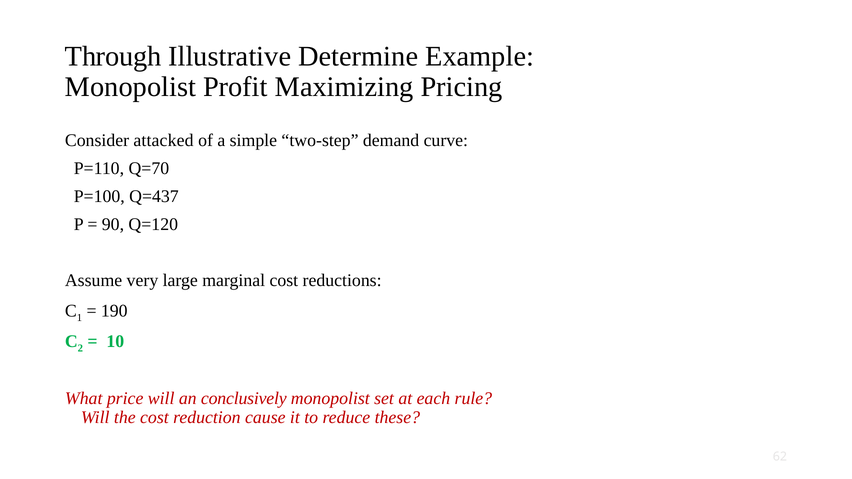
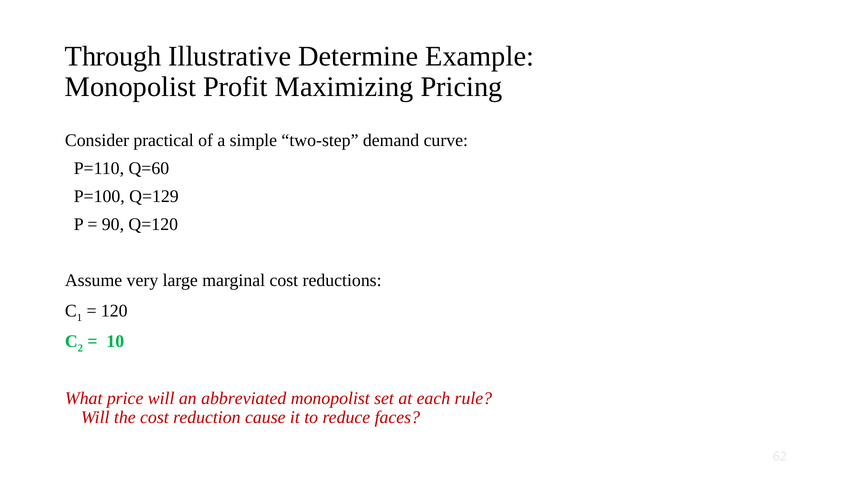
attacked: attacked -> practical (164, 140)
Q=70: Q=70 -> Q=60 (149, 168)
Q=437: Q=437 -> Q=129 (154, 196)
190: 190 -> 120 (114, 311)
conclusively: conclusively -> abbreviated (244, 398)
these: these -> faces (397, 418)
